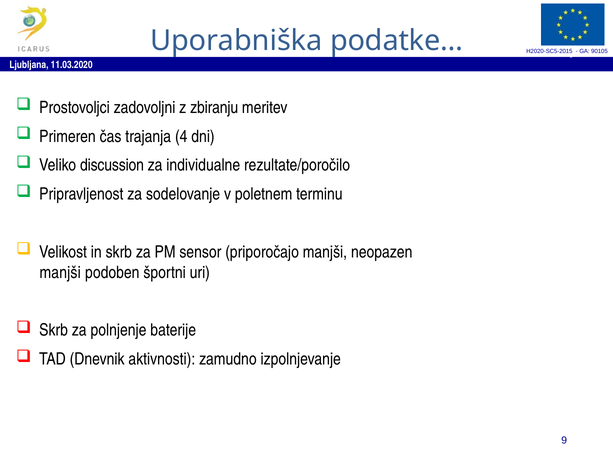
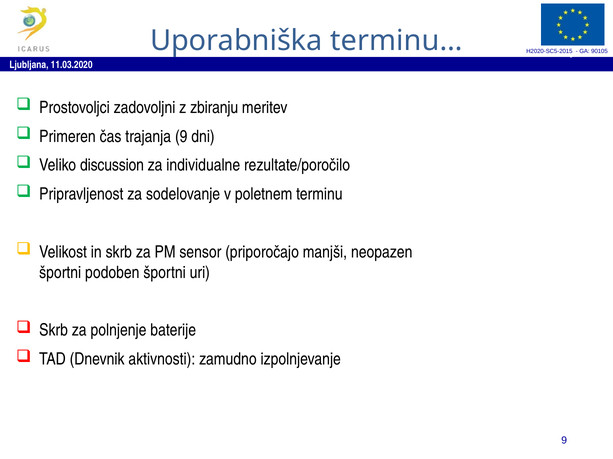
podatke…: podatke… -> terminu… (396, 41)
trajanja 4: 4 -> 9 (181, 137)
manjši: manjši -> športni (60, 273)
